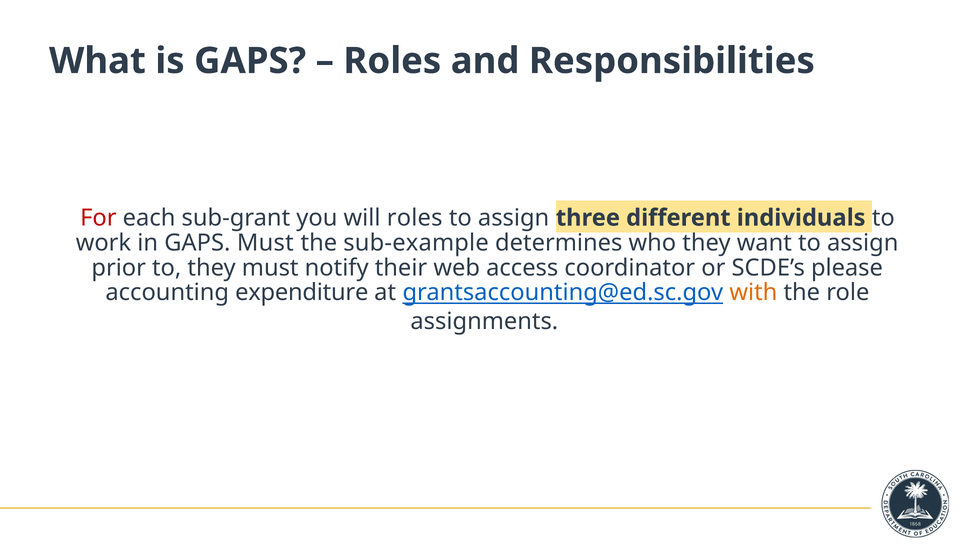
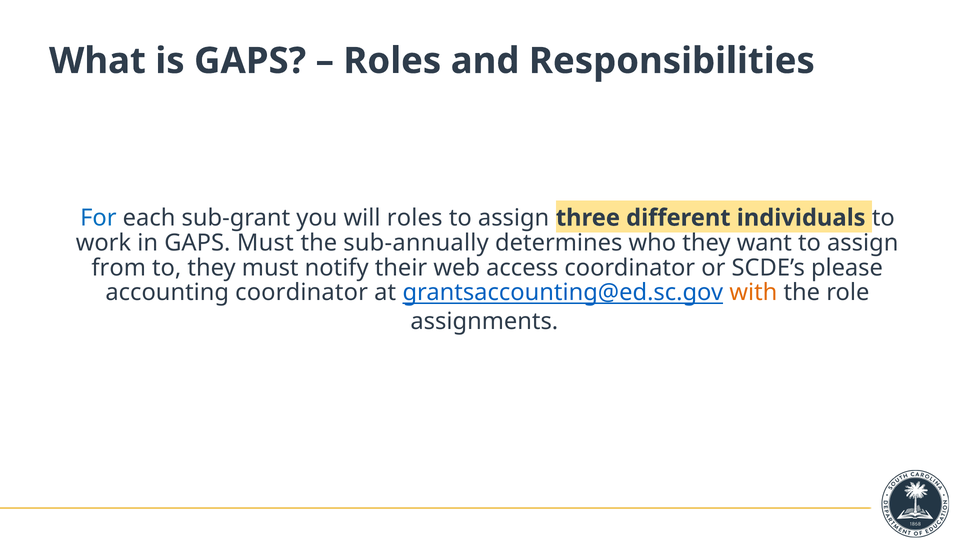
For colour: red -> blue (98, 218)
sub-example: sub-example -> sub-annually (416, 243)
prior: prior -> from (119, 268)
accounting expenditure: expenditure -> coordinator (302, 293)
